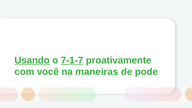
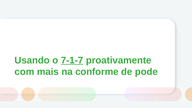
Usando underline: present -> none (32, 60)
você: você -> mais (48, 72)
maneiras: maneiras -> conforme (97, 72)
